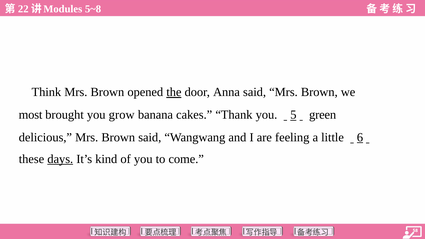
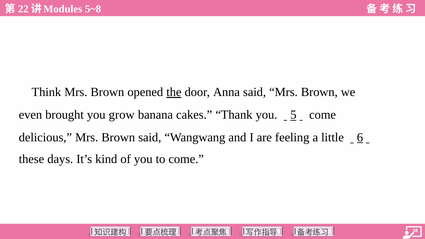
most: most -> even (30, 115)
green: green -> come (323, 115)
days underline: present -> none (60, 159)
